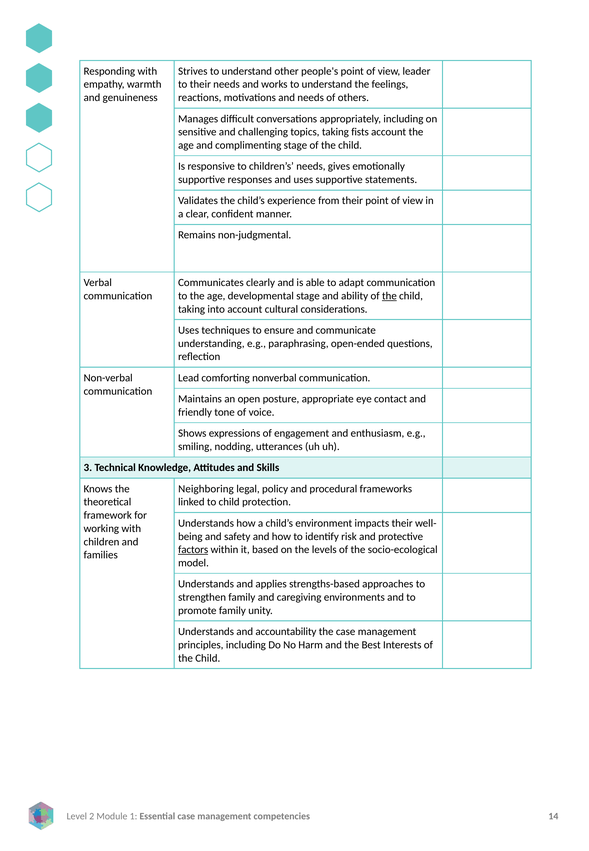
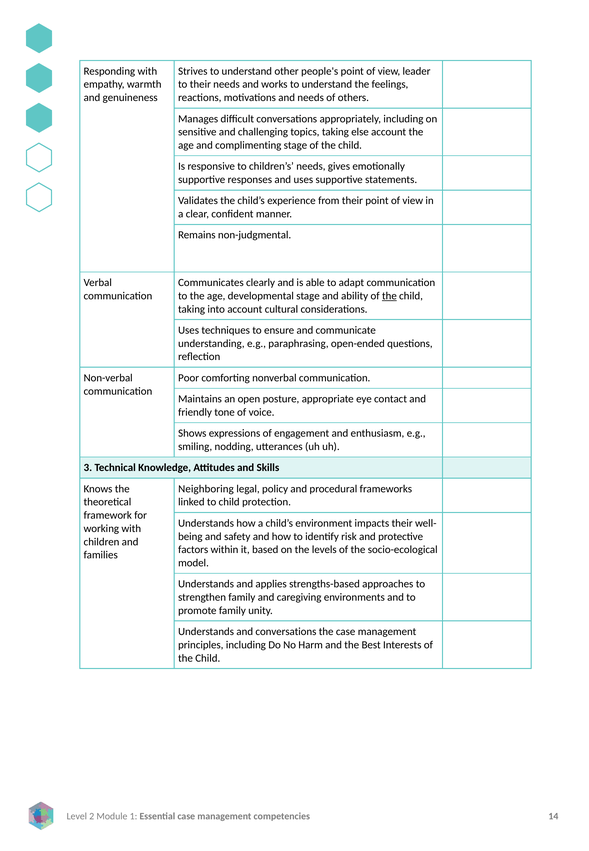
fists: fists -> else (360, 132)
Lead: Lead -> Poor (189, 378)
factors underline: present -> none (193, 550)
and accountability: accountability -> conversations (286, 631)
